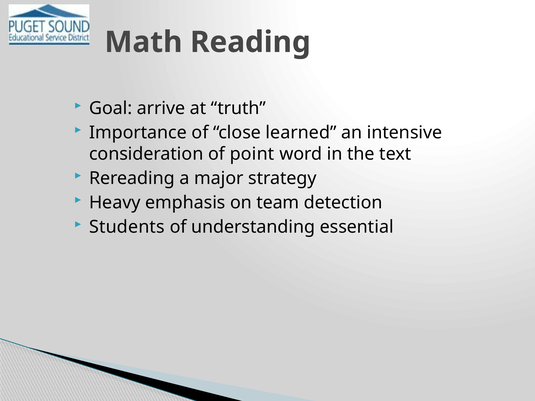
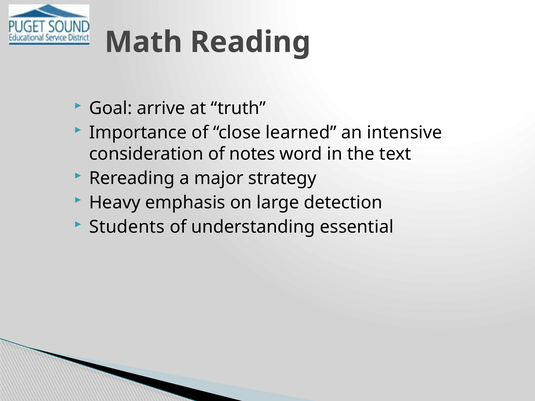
point: point -> notes (252, 154)
team: team -> large (278, 203)
